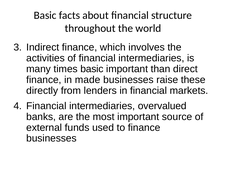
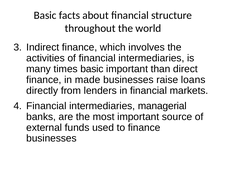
these: these -> loans (193, 80)
overvalued: overvalued -> managerial (162, 106)
